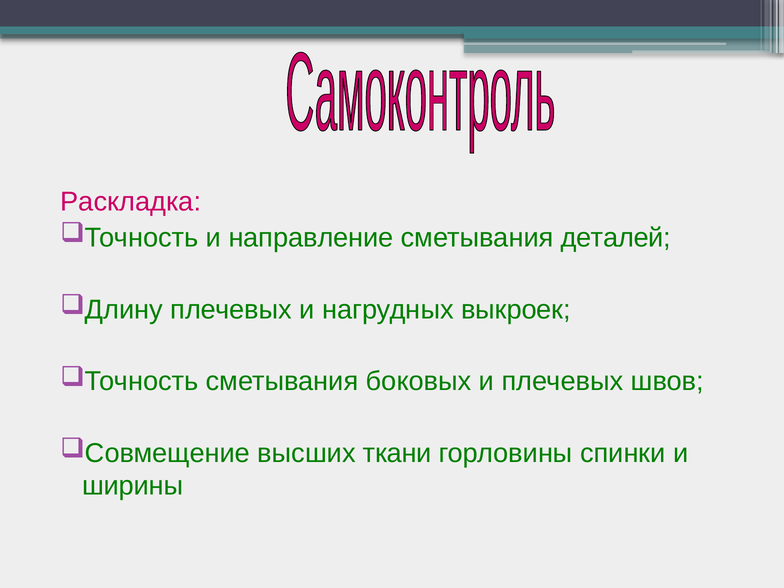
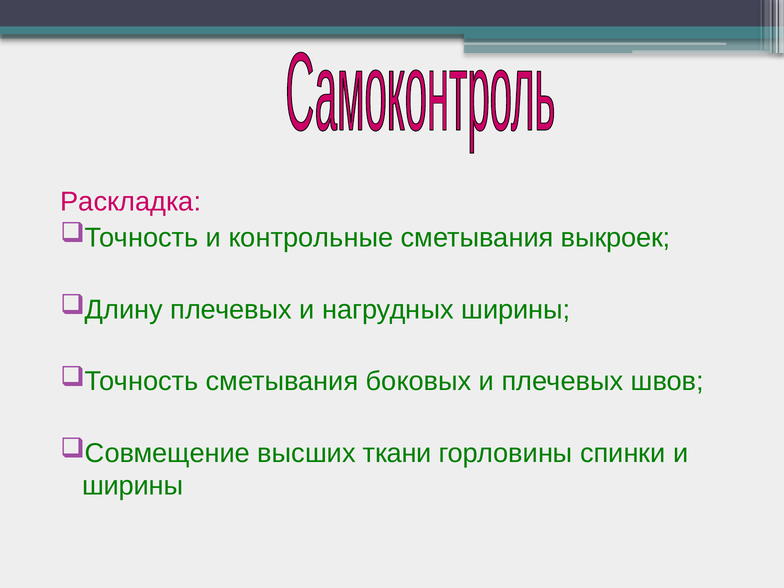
направление: направление -> контрольные (311, 238)
деталей: деталей -> выкроек (616, 238)
нагрудных выкроек: выкроек -> ширины (516, 310)
